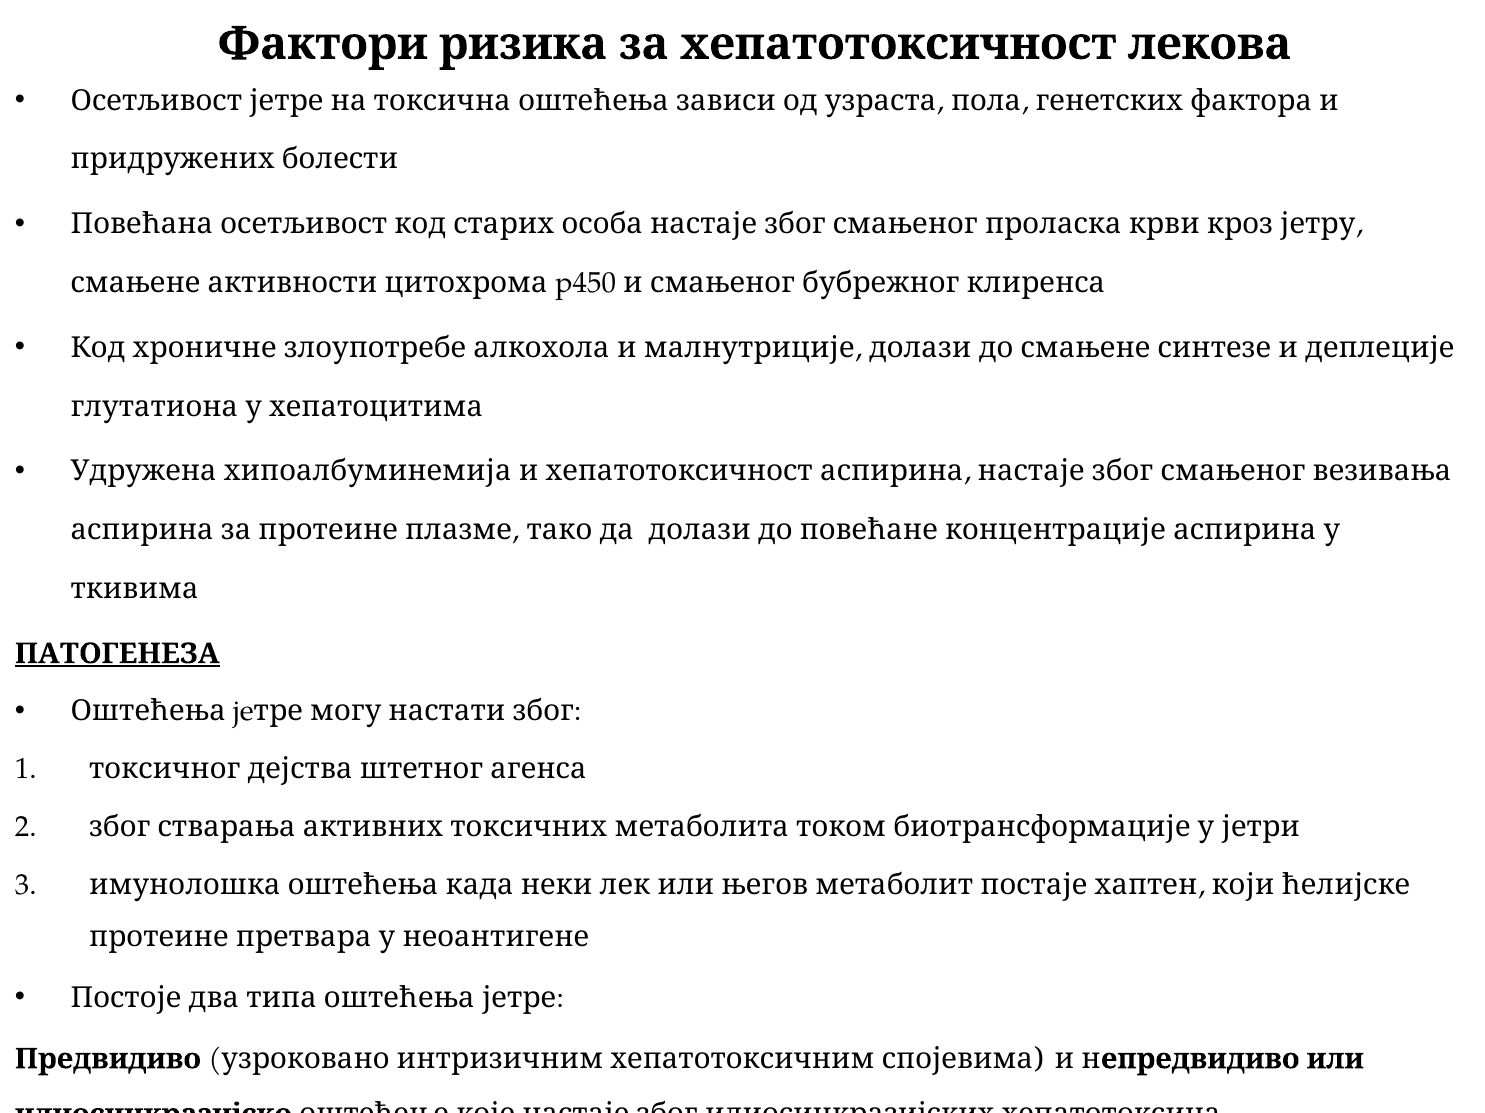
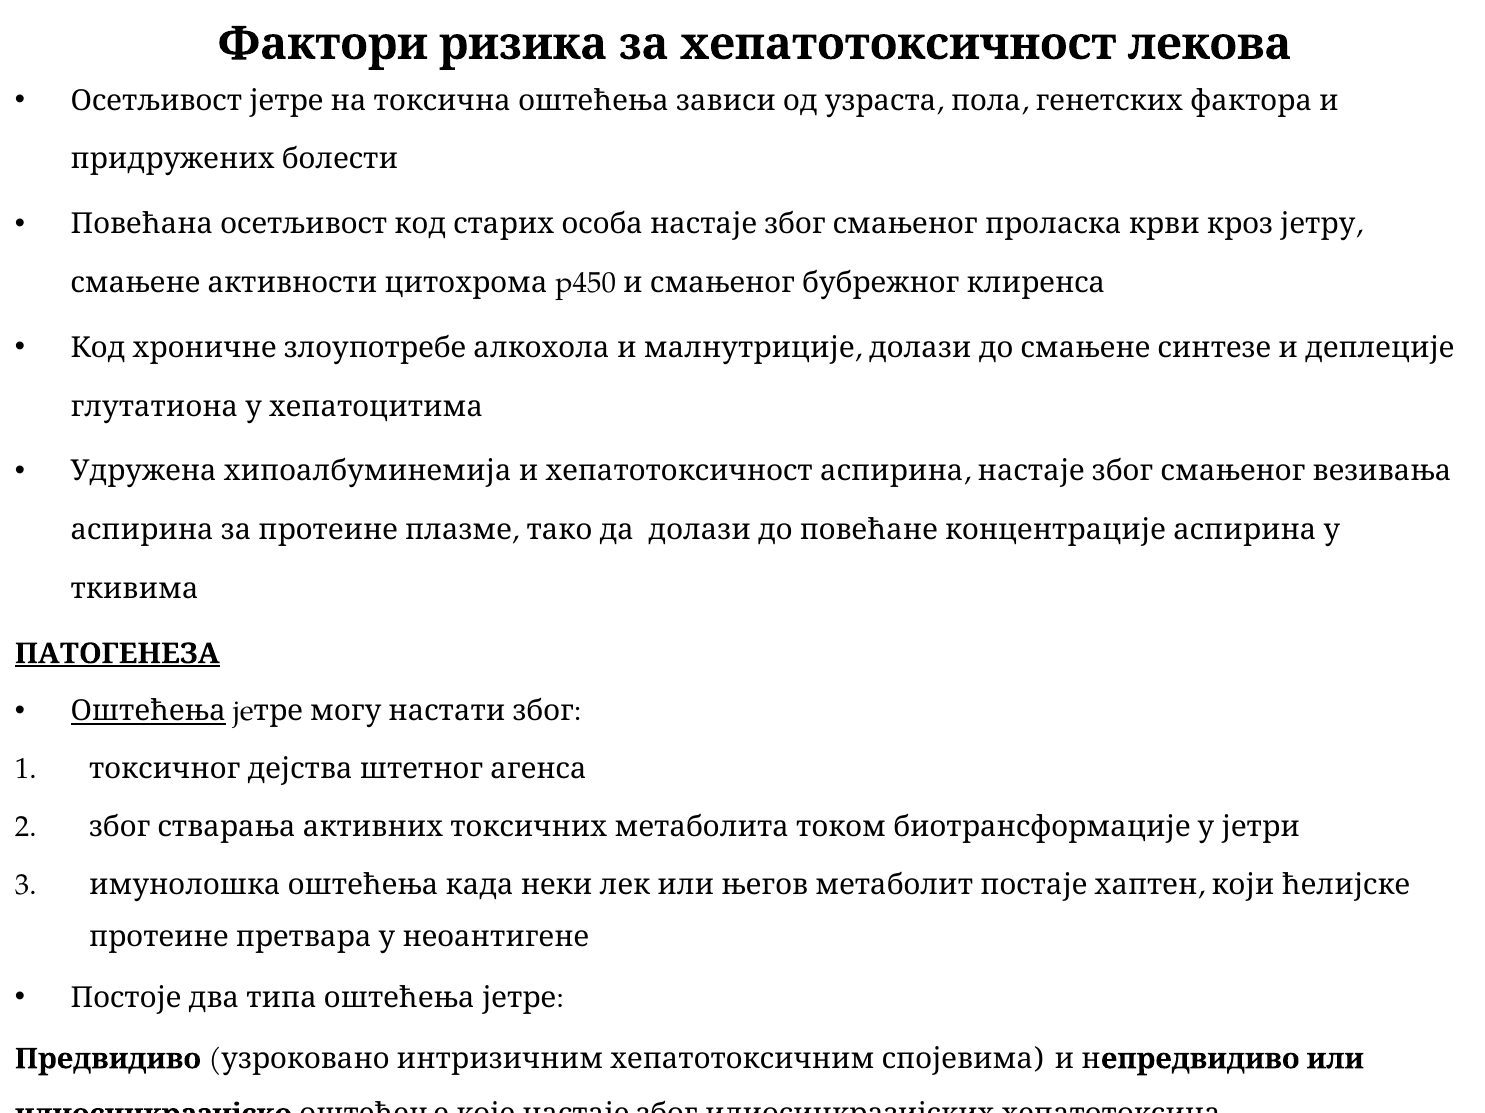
Оштећења underline: none -> present (148, 712)
